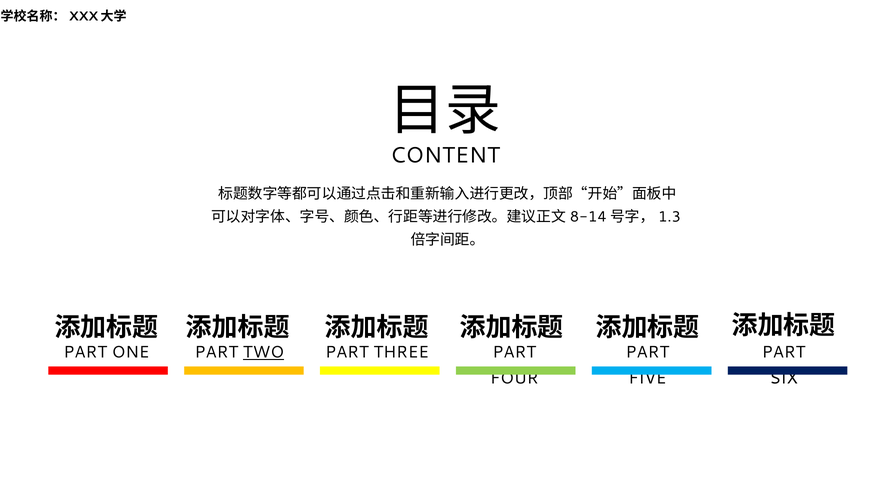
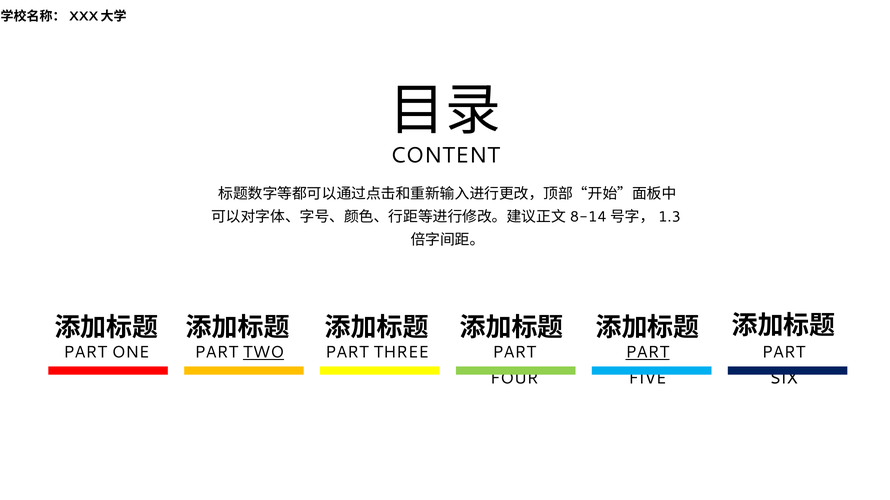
PART underline: none -> present (647, 353)
